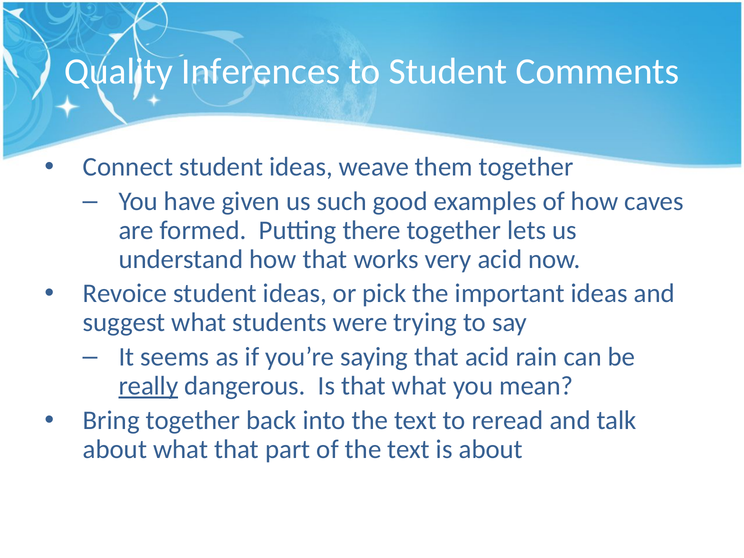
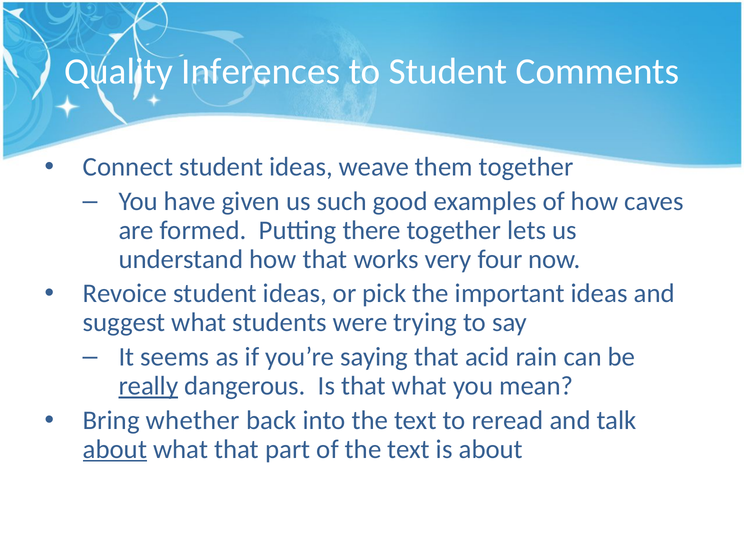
very acid: acid -> four (500, 259)
Bring together: together -> whether (193, 420)
about underline: none -> present (115, 449)
